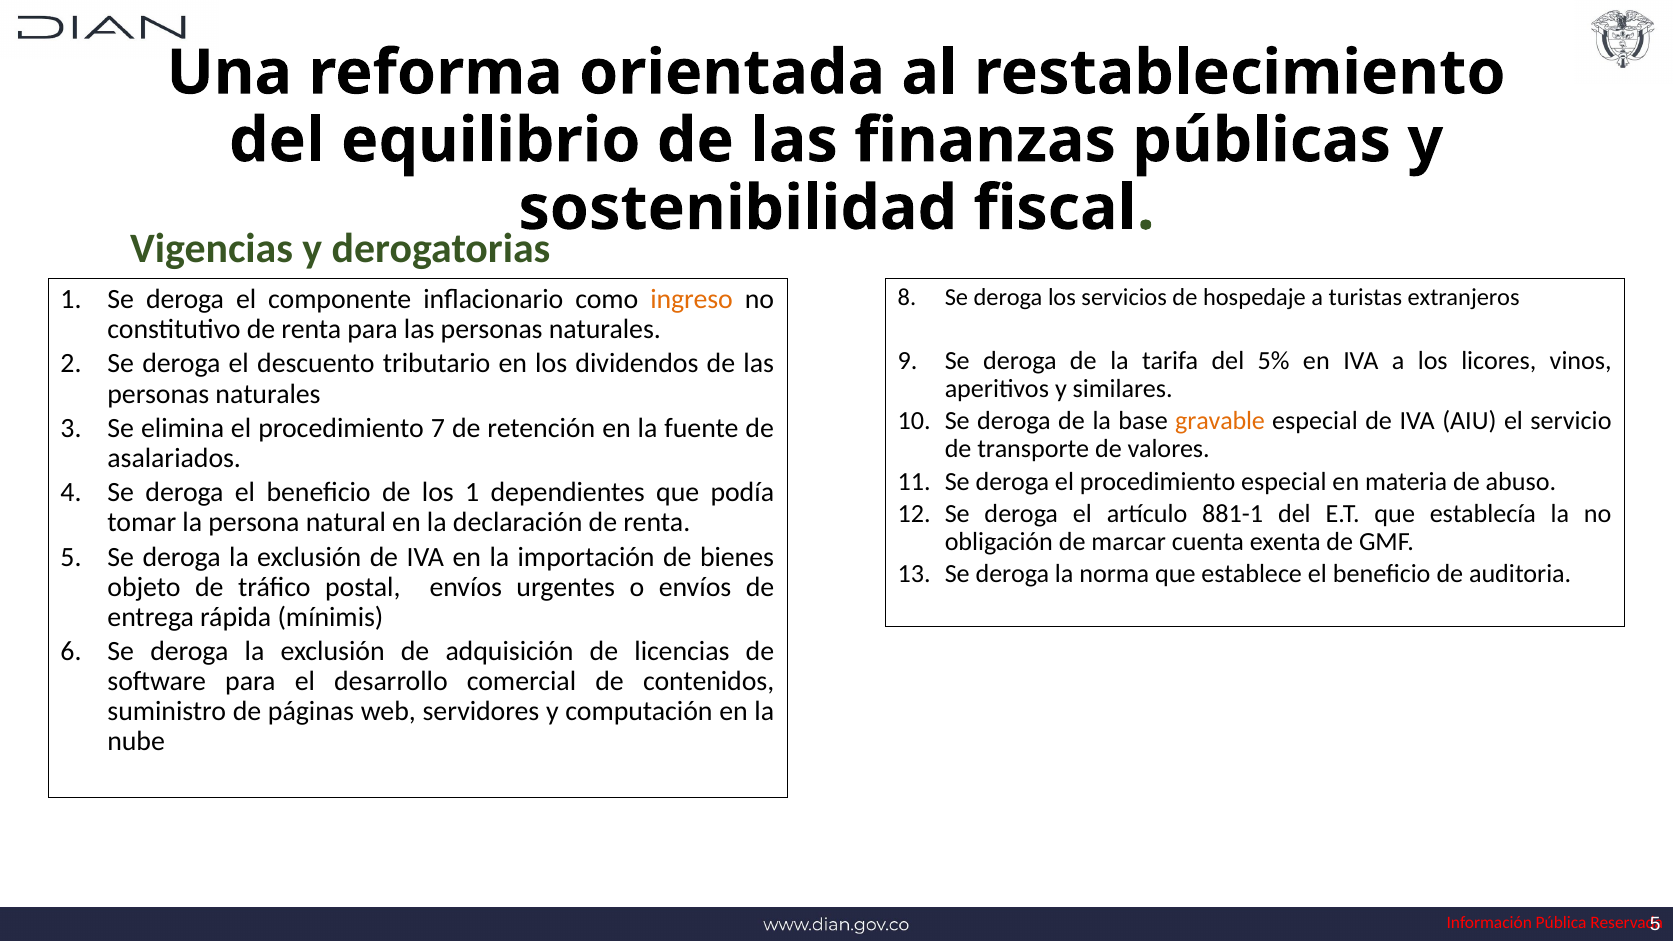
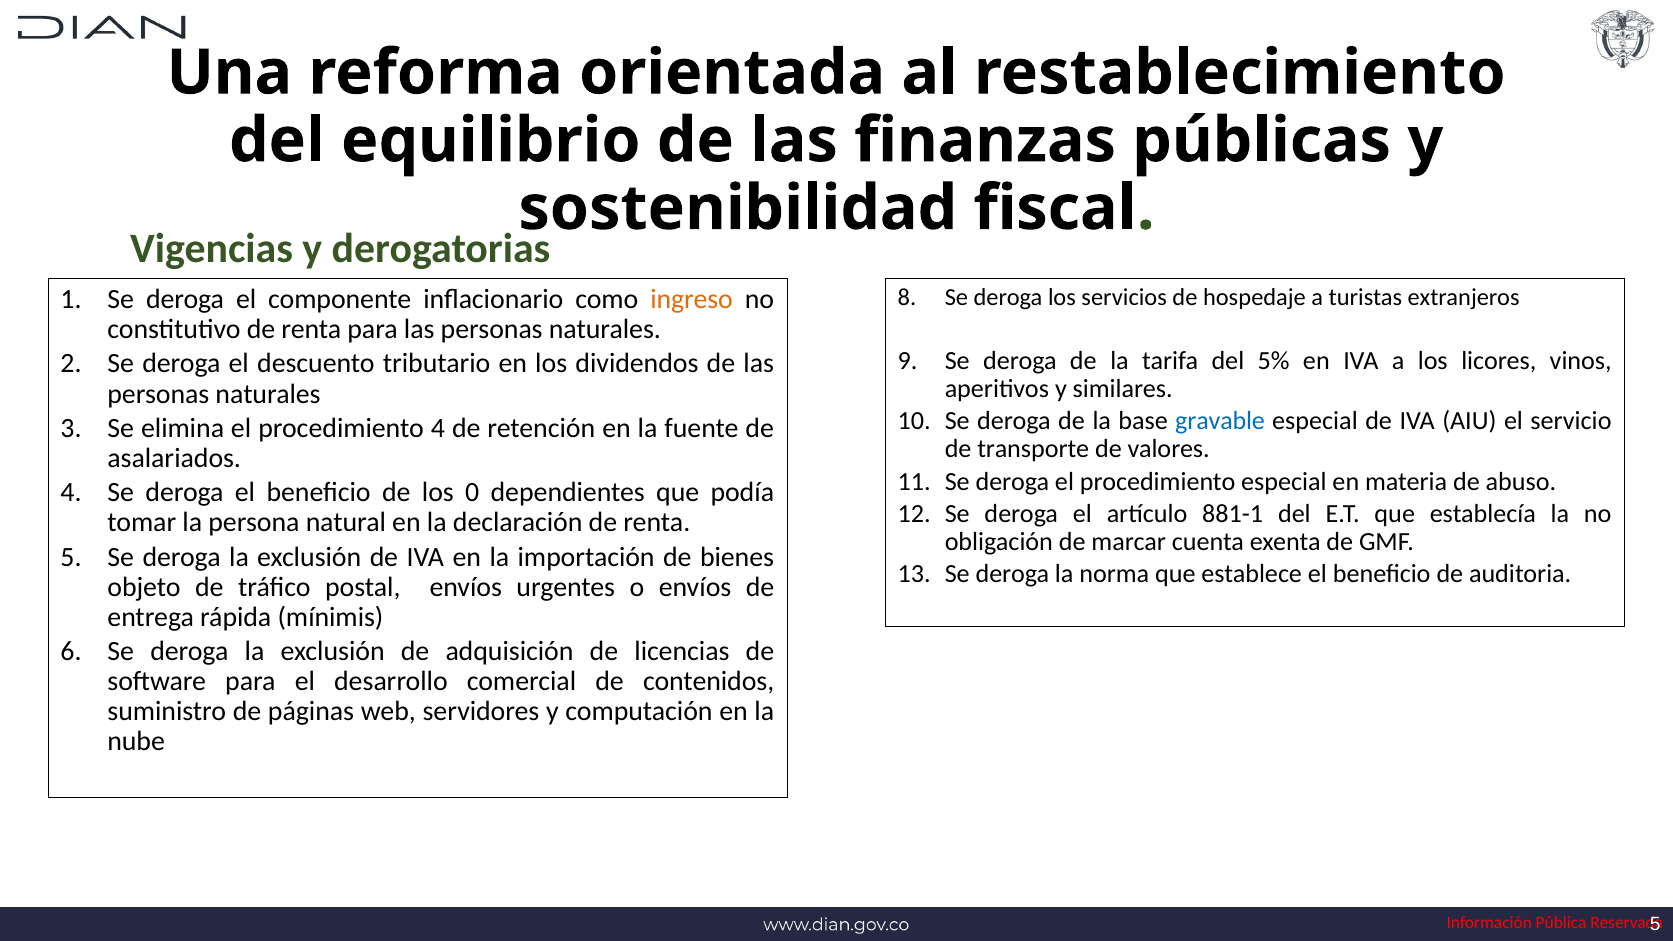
gravable colour: orange -> blue (1220, 421)
procedimiento 7: 7 -> 4 (438, 428)
los 1: 1 -> 0 (472, 493)
